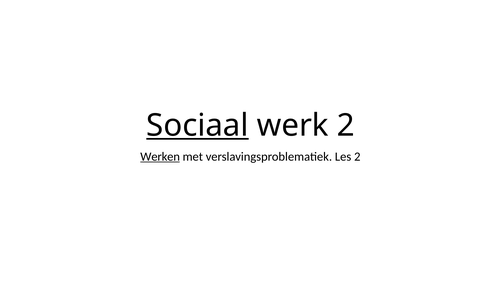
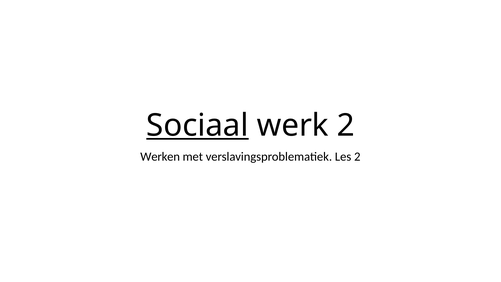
Werken underline: present -> none (160, 157)
